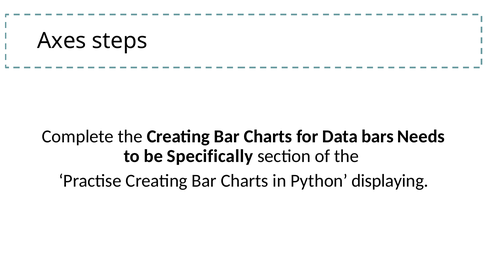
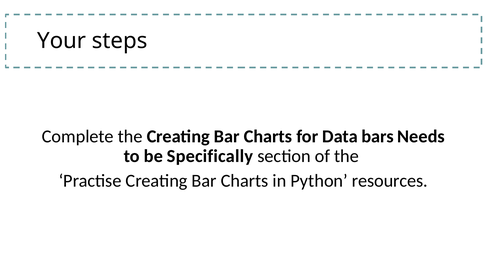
Axes: Axes -> Your (62, 41)
displaying: displaying -> resources (390, 181)
